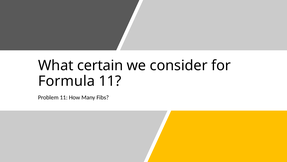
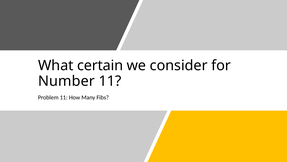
Formula: Formula -> Number (66, 81)
